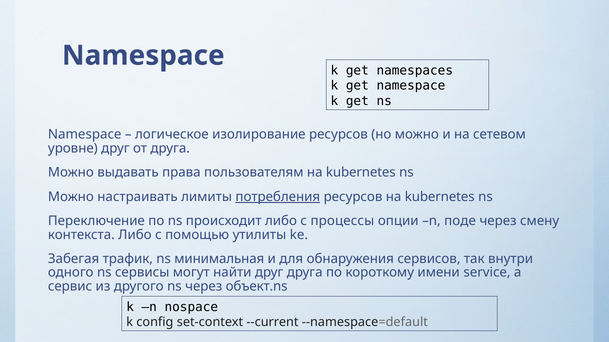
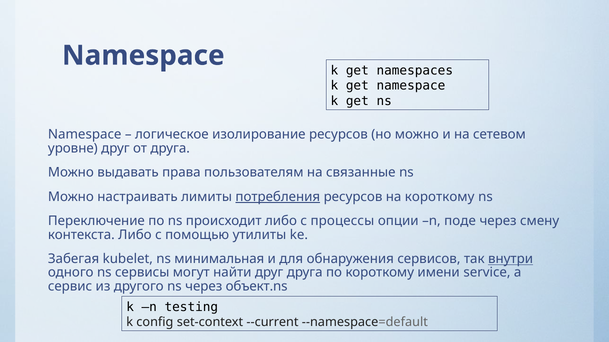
пользователям на kubernetes: kubernetes -> связанные (361, 173)
ресурсов на kubernetes: kubernetes -> короткому (440, 197)
трафик: трафик -> kubelet (128, 259)
внутри underline: none -> present (511, 259)
nospace: nospace -> testing (191, 307)
